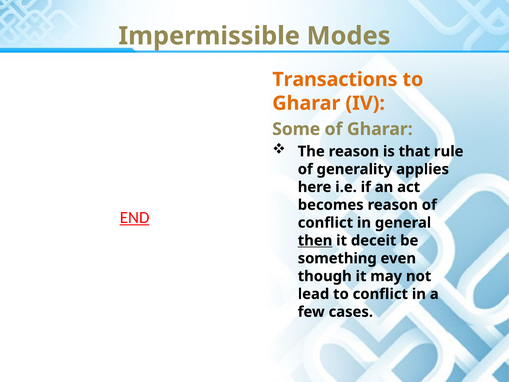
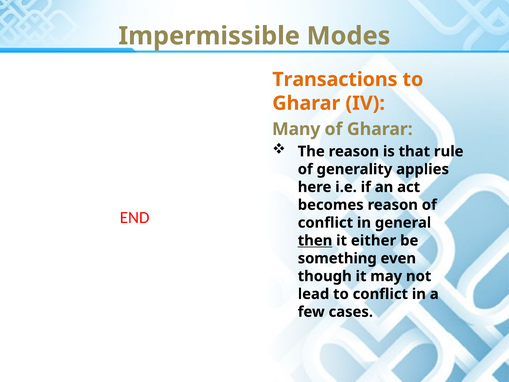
Some: Some -> Many (296, 129)
END underline: present -> none (135, 217)
deceit: deceit -> either (374, 240)
